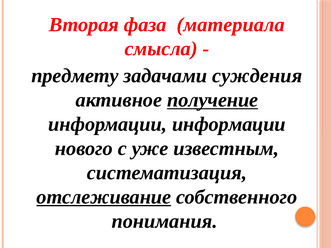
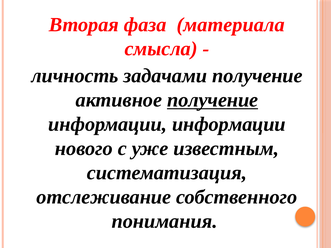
предмету: предмету -> личность (75, 76)
задачами суждения: суждения -> получение (257, 76)
отслеживание underline: present -> none (104, 197)
